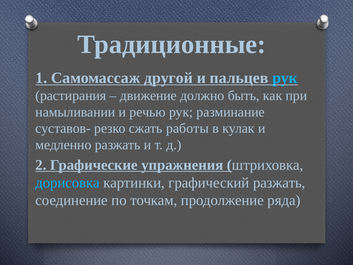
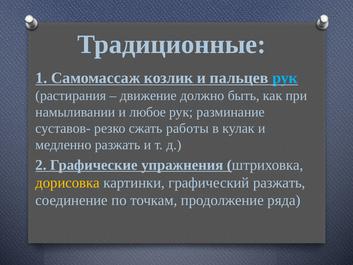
другой: другой -> козлик (169, 78)
речью: речью -> любое (148, 112)
дорисовка colour: light blue -> yellow (68, 182)
